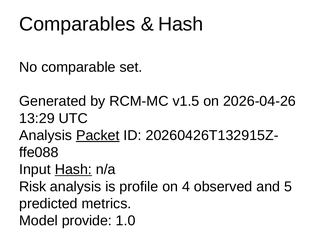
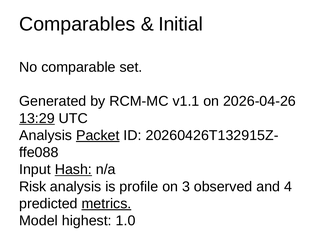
Hash: Hash -> Initial (181, 24)
v1.5: v1.5 -> v1.1 (186, 101)
13:29 underline: none -> present (37, 118)
4: 4 -> 3 (186, 187)
5: 5 -> 4 (288, 187)
metrics underline: none -> present (106, 204)
provide: provide -> highest (87, 221)
